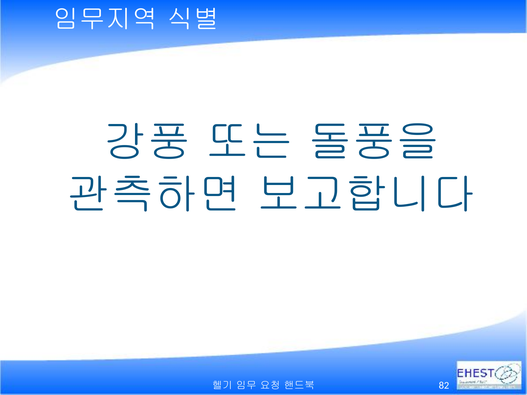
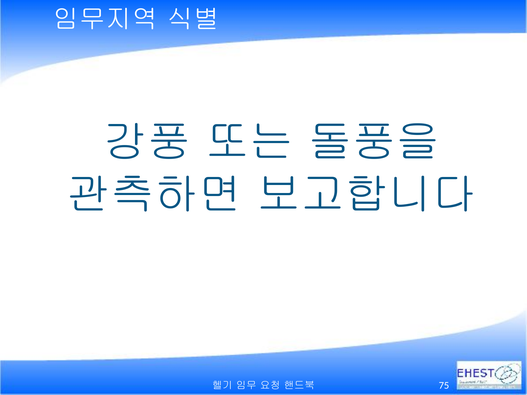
82: 82 -> 75 (444, 386)
